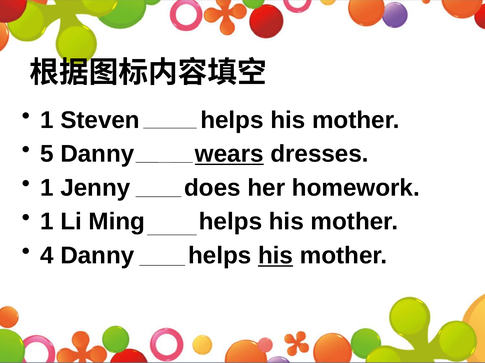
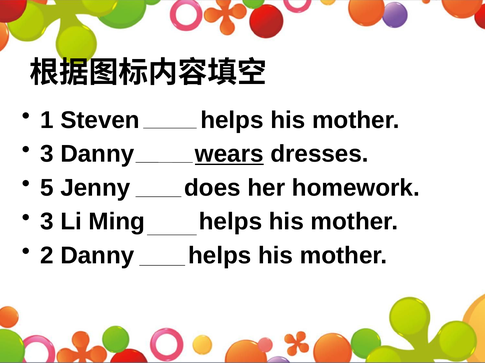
5: 5 -> 3 (47, 154)
1: 1 -> 5 (47, 188)
1: 1 -> 3 (47, 222)
4: 4 -> 2 (47, 256)
his underline: present -> none (276, 256)
